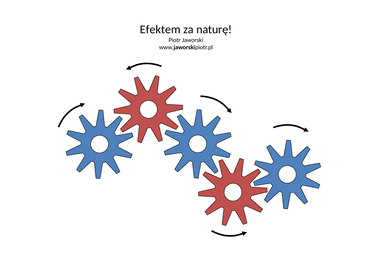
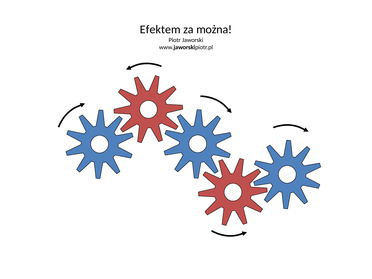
naturę: naturę -> można (214, 30)
